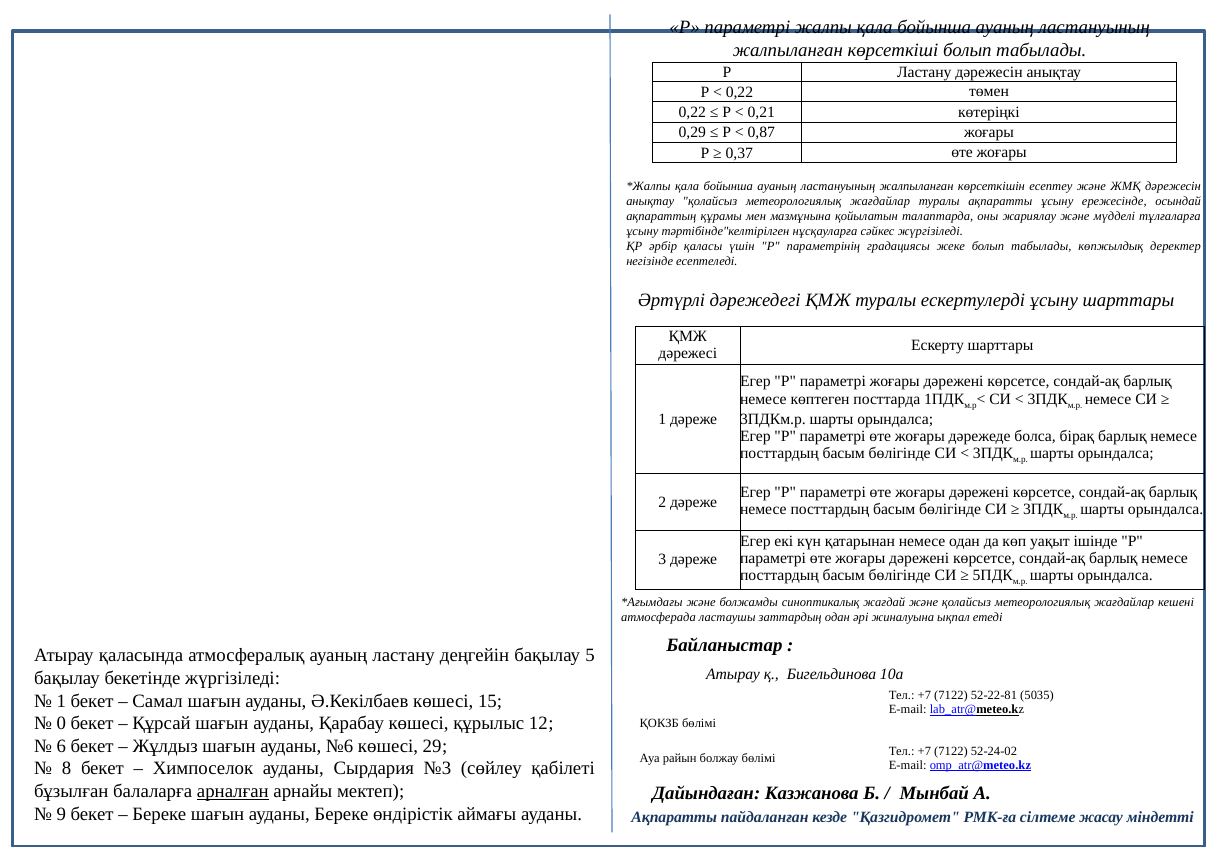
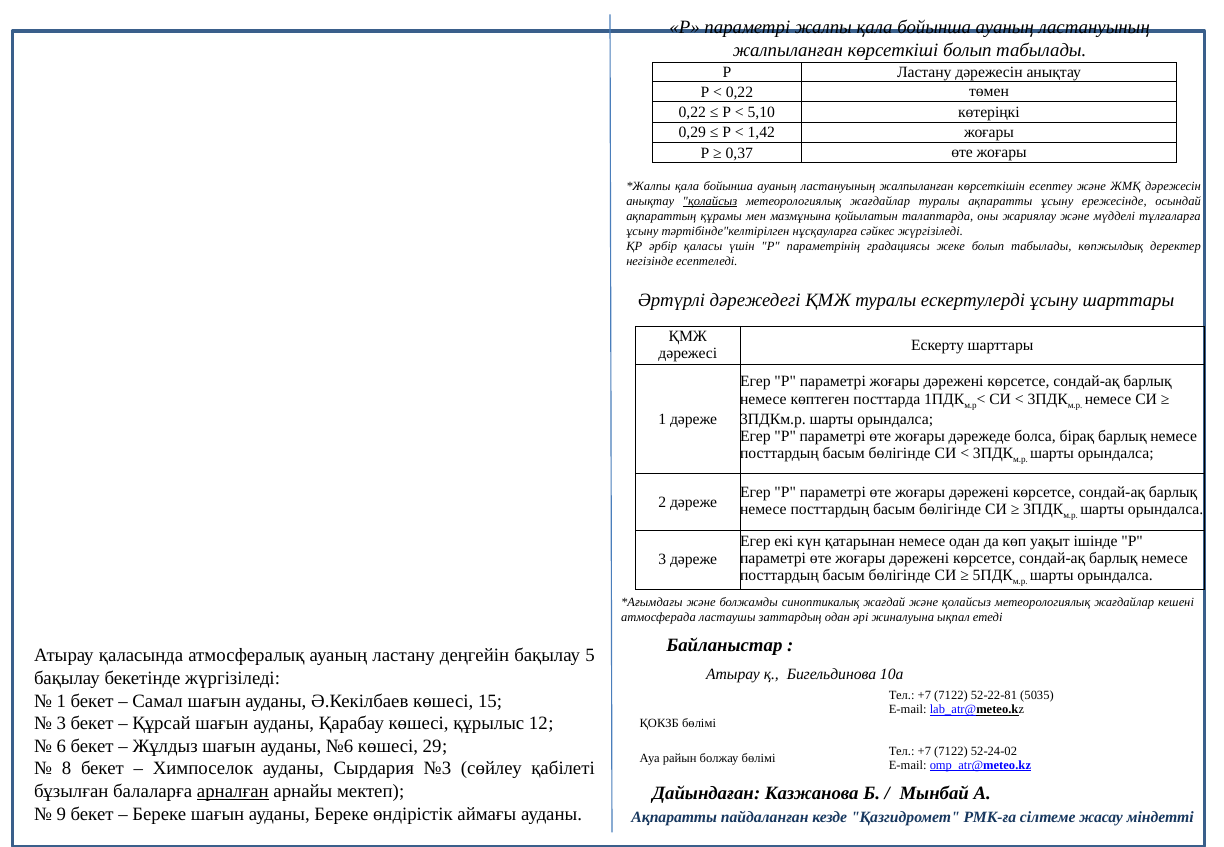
0,21: 0,21 -> 5,10 (761, 113)
0,87: 0,87 -> 1,42 (761, 133)
қолайсыз underline: none -> present (710, 201)
0: 0 -> 3 (61, 724)
